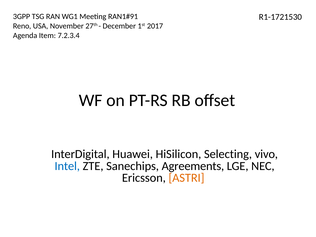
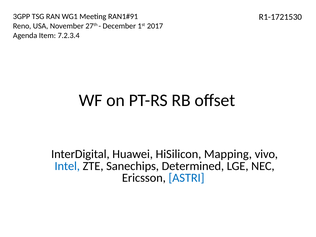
Selecting: Selecting -> Mapping (228, 154)
Agreements: Agreements -> Determined (193, 166)
ASTRI colour: orange -> blue (186, 178)
